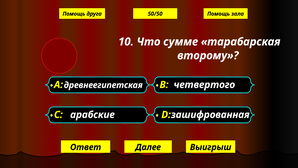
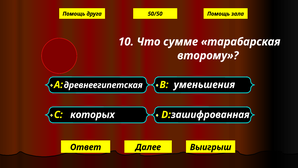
четвертого: четвертого -> уменьшения (204, 85)
арабские: арабские -> которых (92, 114)
